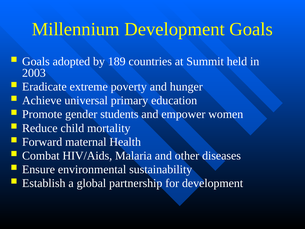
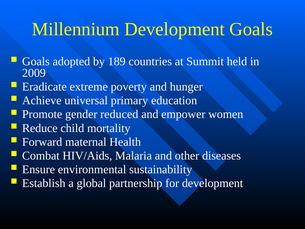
2003: 2003 -> 2009 (34, 73)
students: students -> reduced (119, 114)
